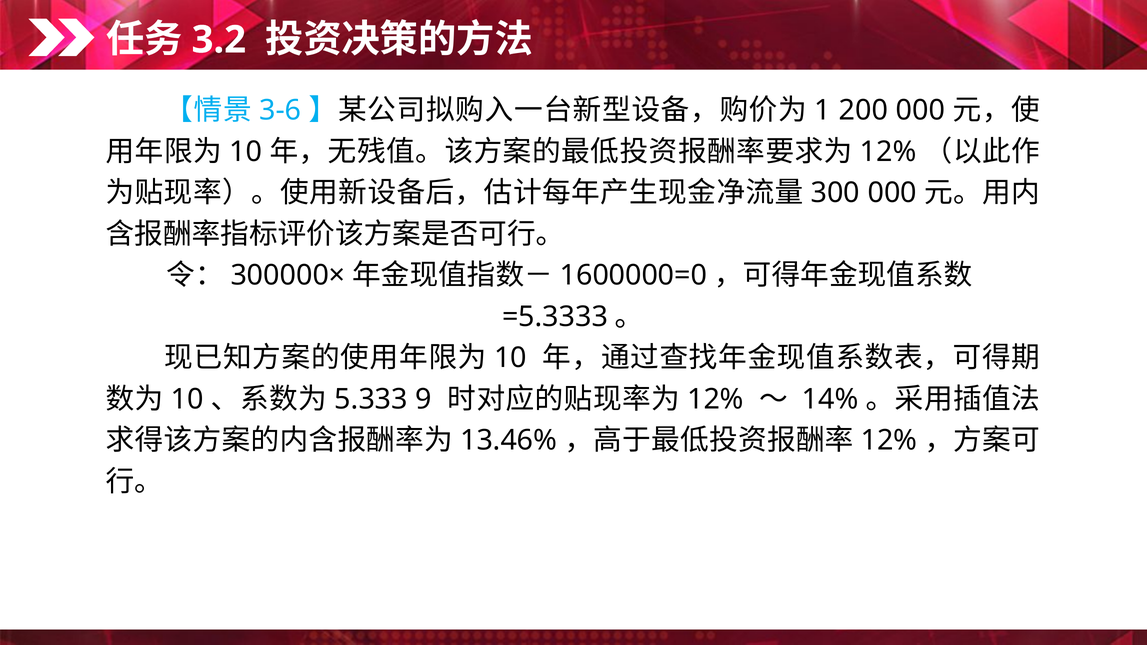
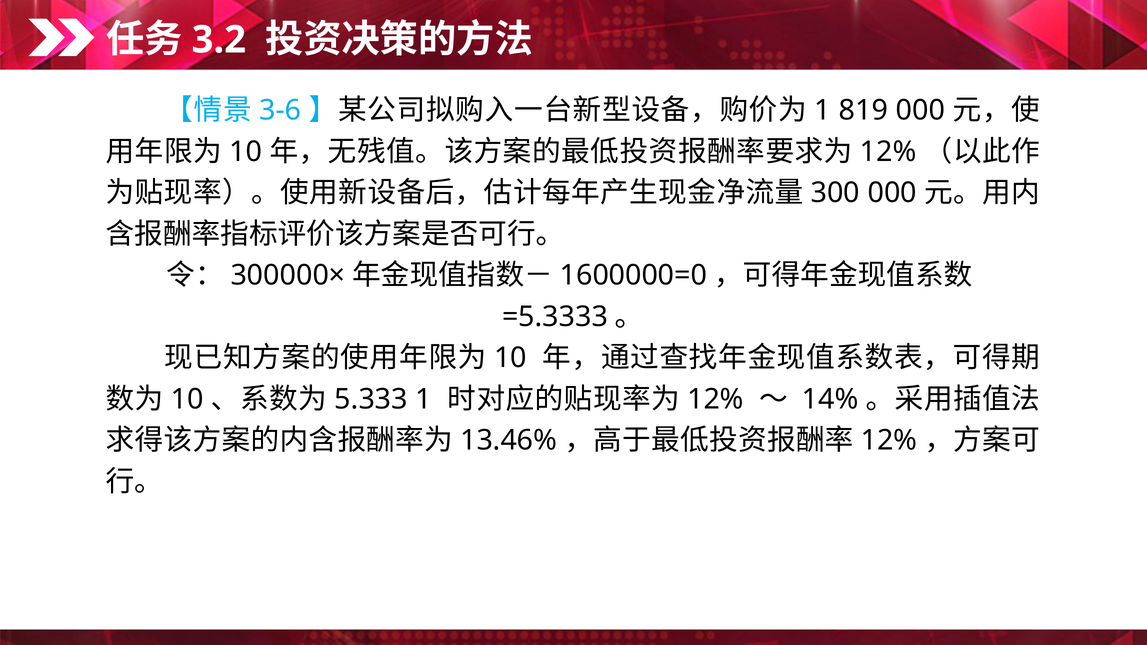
200: 200 -> 819 (863, 110)
9: 9 -> 1 (424, 399)
